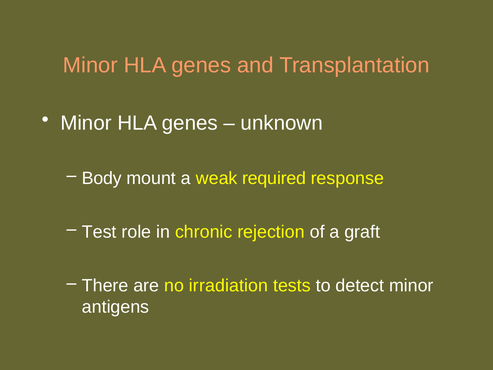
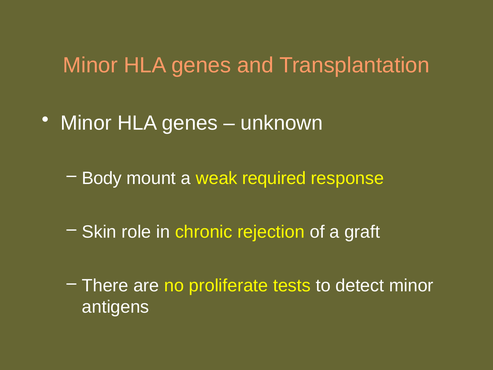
Test: Test -> Skin (99, 232)
irradiation: irradiation -> proliferate (229, 286)
